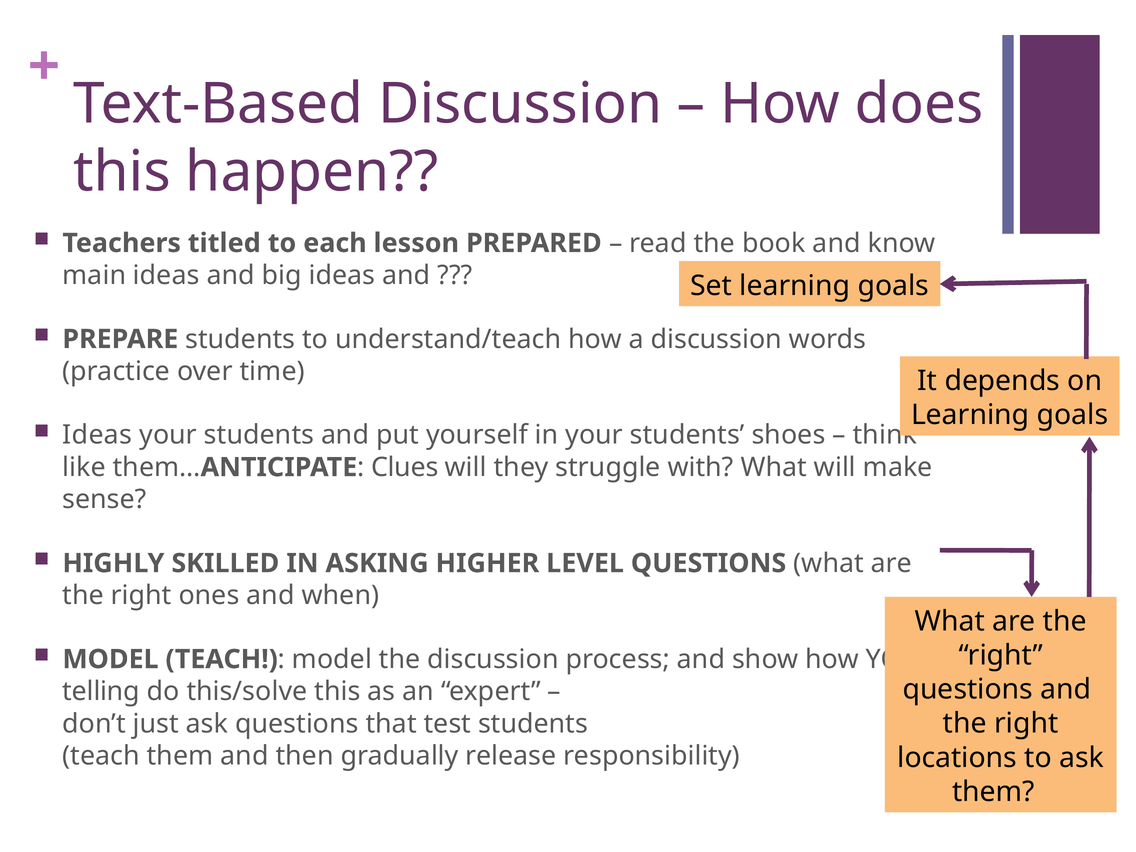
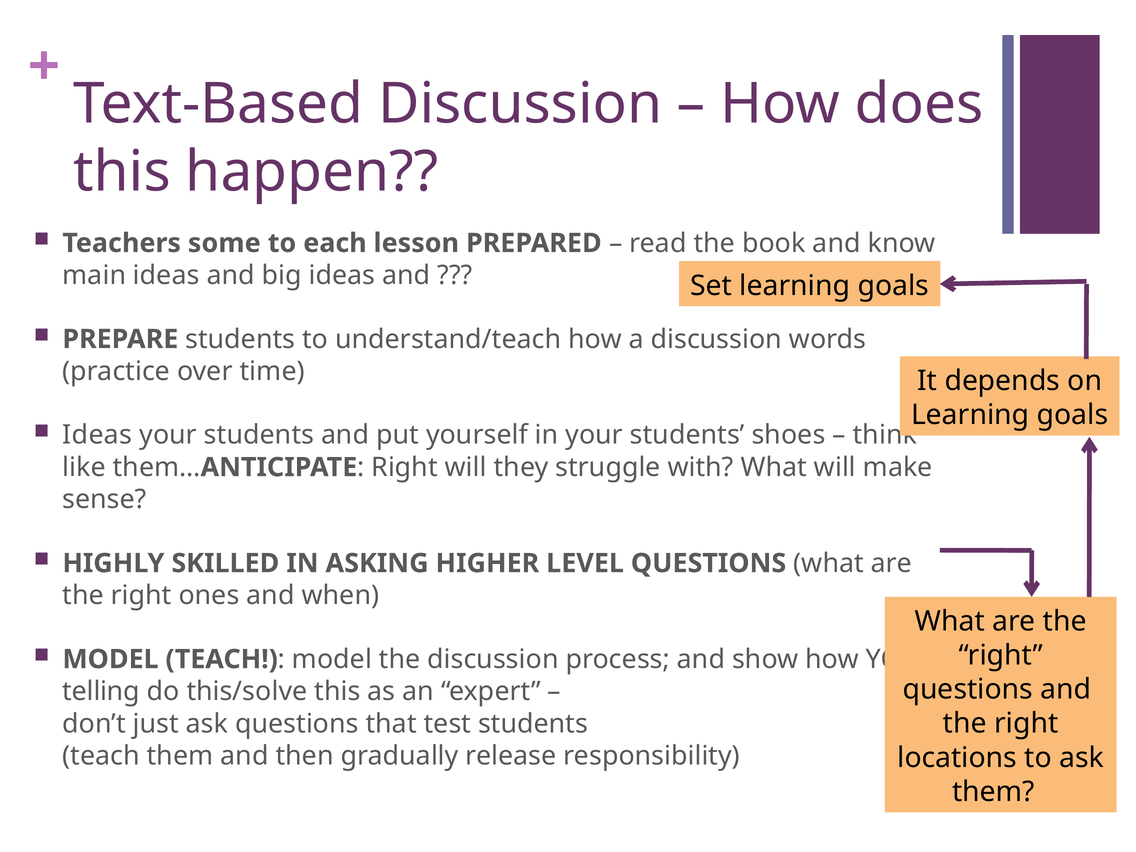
titled: titled -> some (224, 243)
them…ANTICIPATE Clues: Clues -> Right (405, 467)
